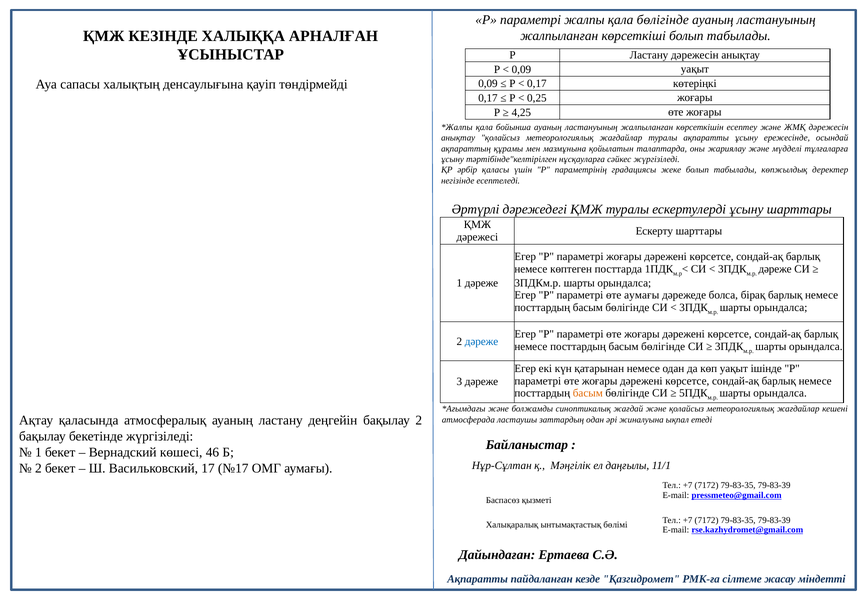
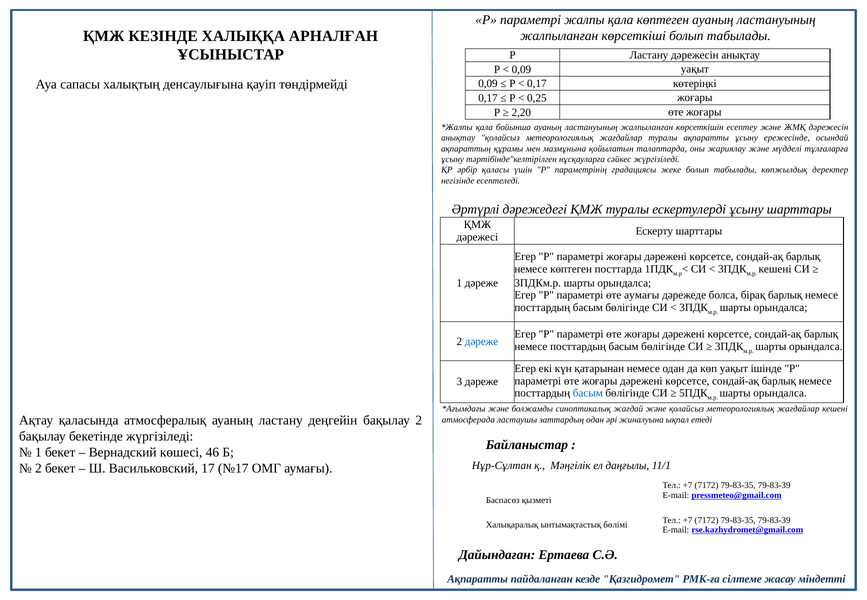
қала бөлігінде: бөлігінде -> көптеген (663, 20)
4,25: 4,25 -> 2,20 (521, 112)
дәреже: дәреже -> кешені (775, 269)
басым colour: orange -> blue (588, 393)
